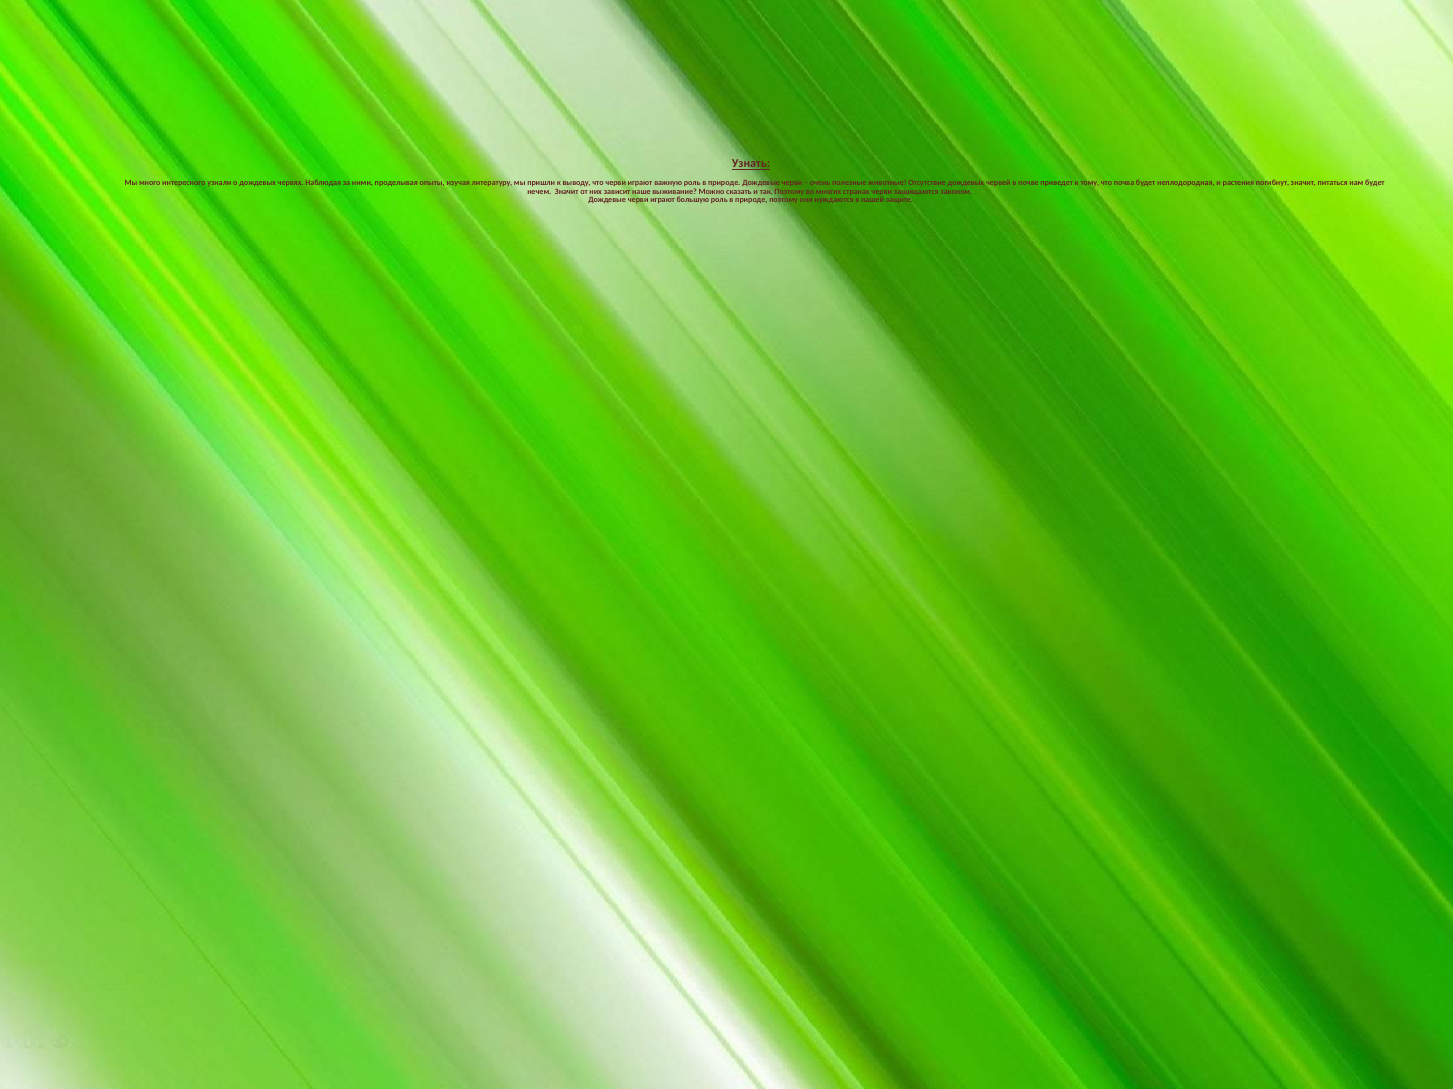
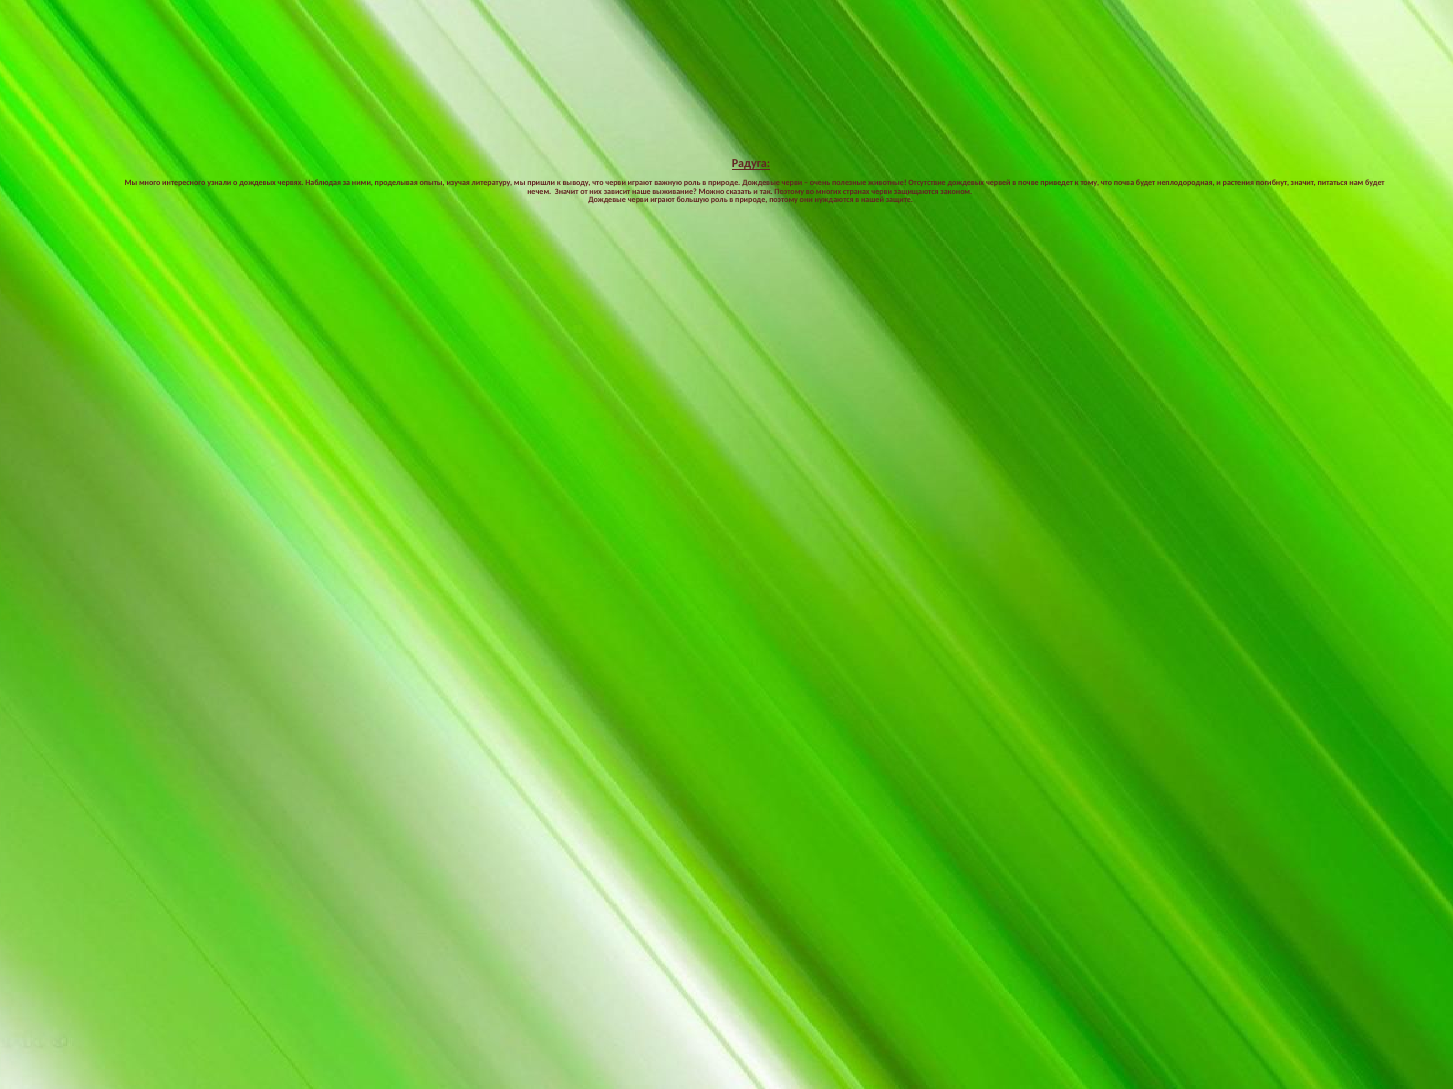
Узнать: Узнать -> Радуга (751, 164)
